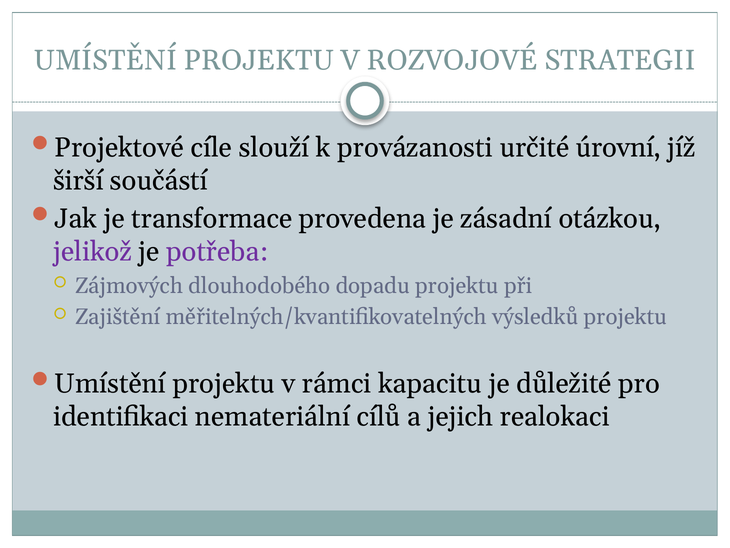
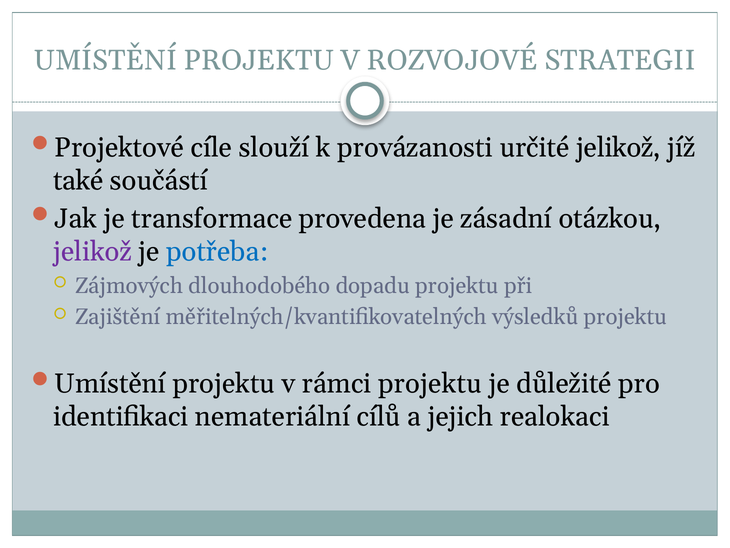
určité úrovní: úrovní -> jelikož (618, 147)
širší: širší -> také (78, 180)
potřeba colour: purple -> blue (217, 252)
rámci kapacitu: kapacitu -> projektu (430, 383)
